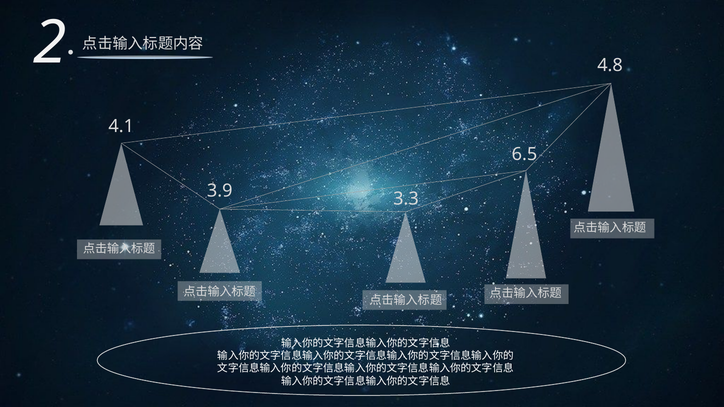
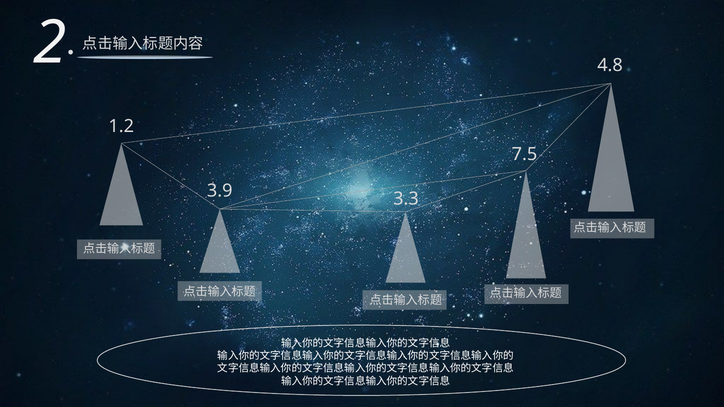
4.1: 4.1 -> 1.2 (121, 126)
6.5: 6.5 -> 7.5 (525, 154)
